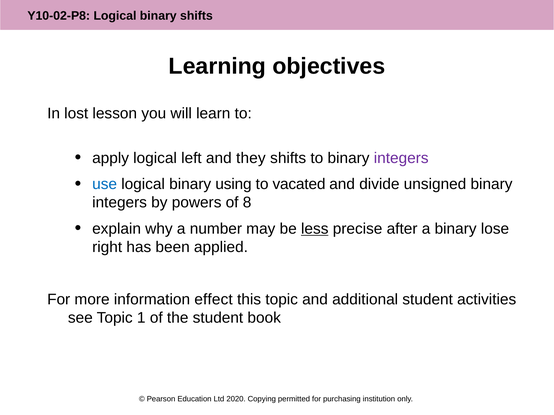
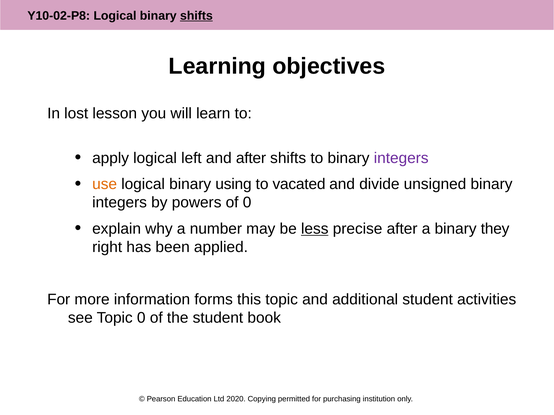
shifts underline: none -> present (196, 16)
and they: they -> after (251, 158)
use colour: blue -> orange (105, 184)
of 8: 8 -> 0 (247, 203)
lose: lose -> they (495, 229)
effect: effect -> forms (214, 300)
Topic 1: 1 -> 0 (141, 318)
